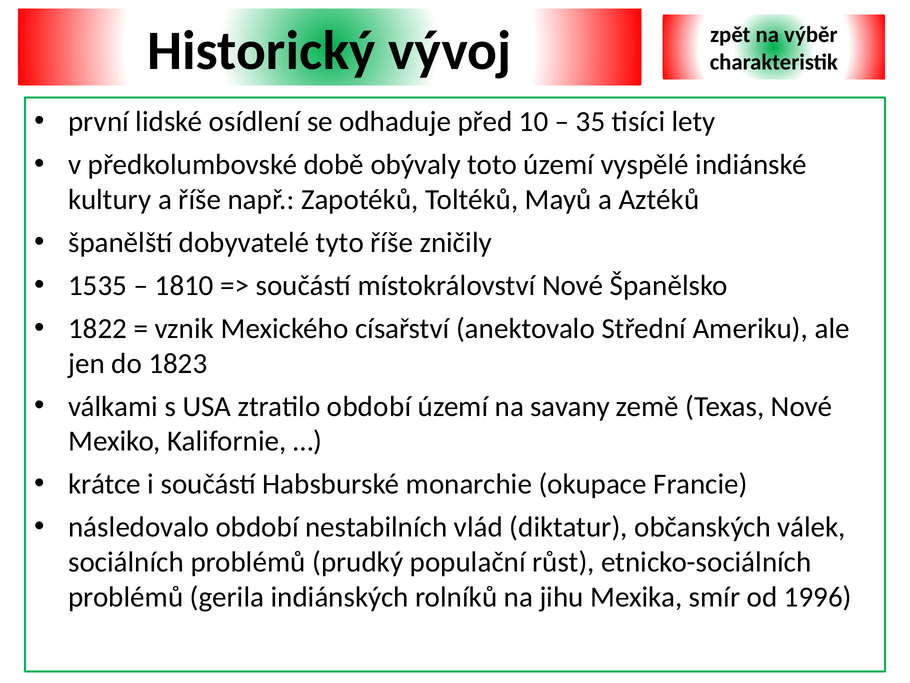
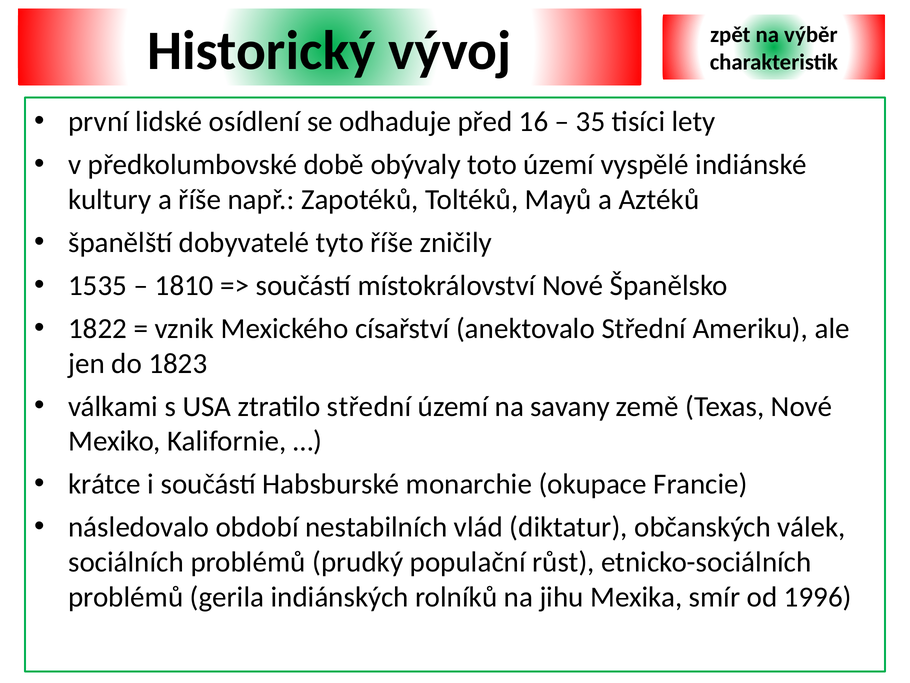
10: 10 -> 16 (534, 122)
ztratilo období: období -> střední (369, 406)
